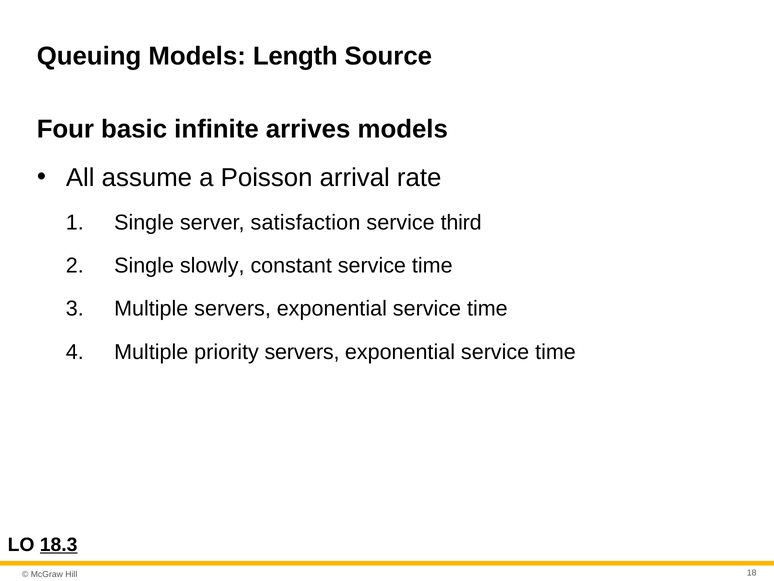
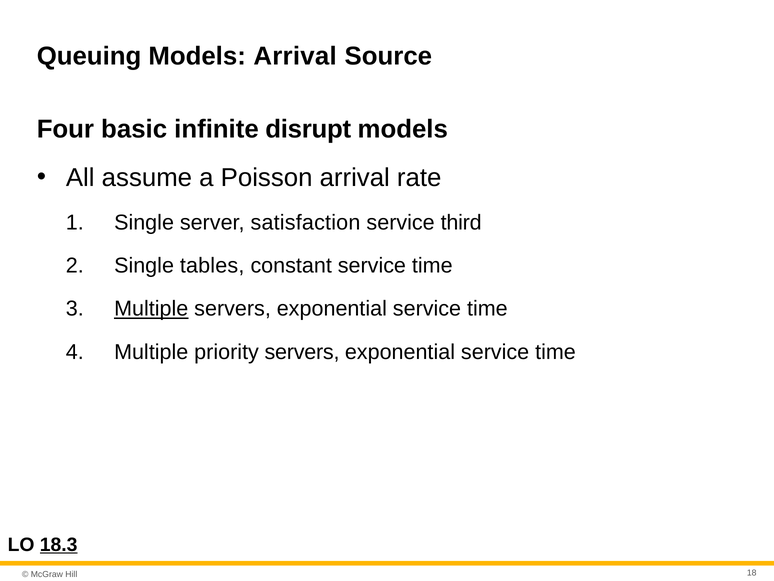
Models Length: Length -> Arrival (295, 56)
arrives: arrives -> disrupt (308, 129)
slowly: slowly -> tables (212, 266)
Multiple underline: none -> present (151, 309)
